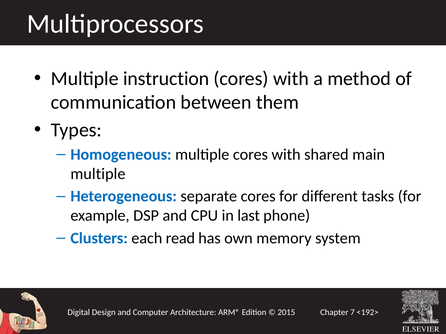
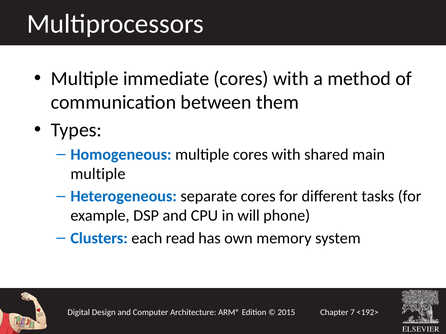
instruction: instruction -> immediate (166, 79)
last: last -> will (249, 216)
